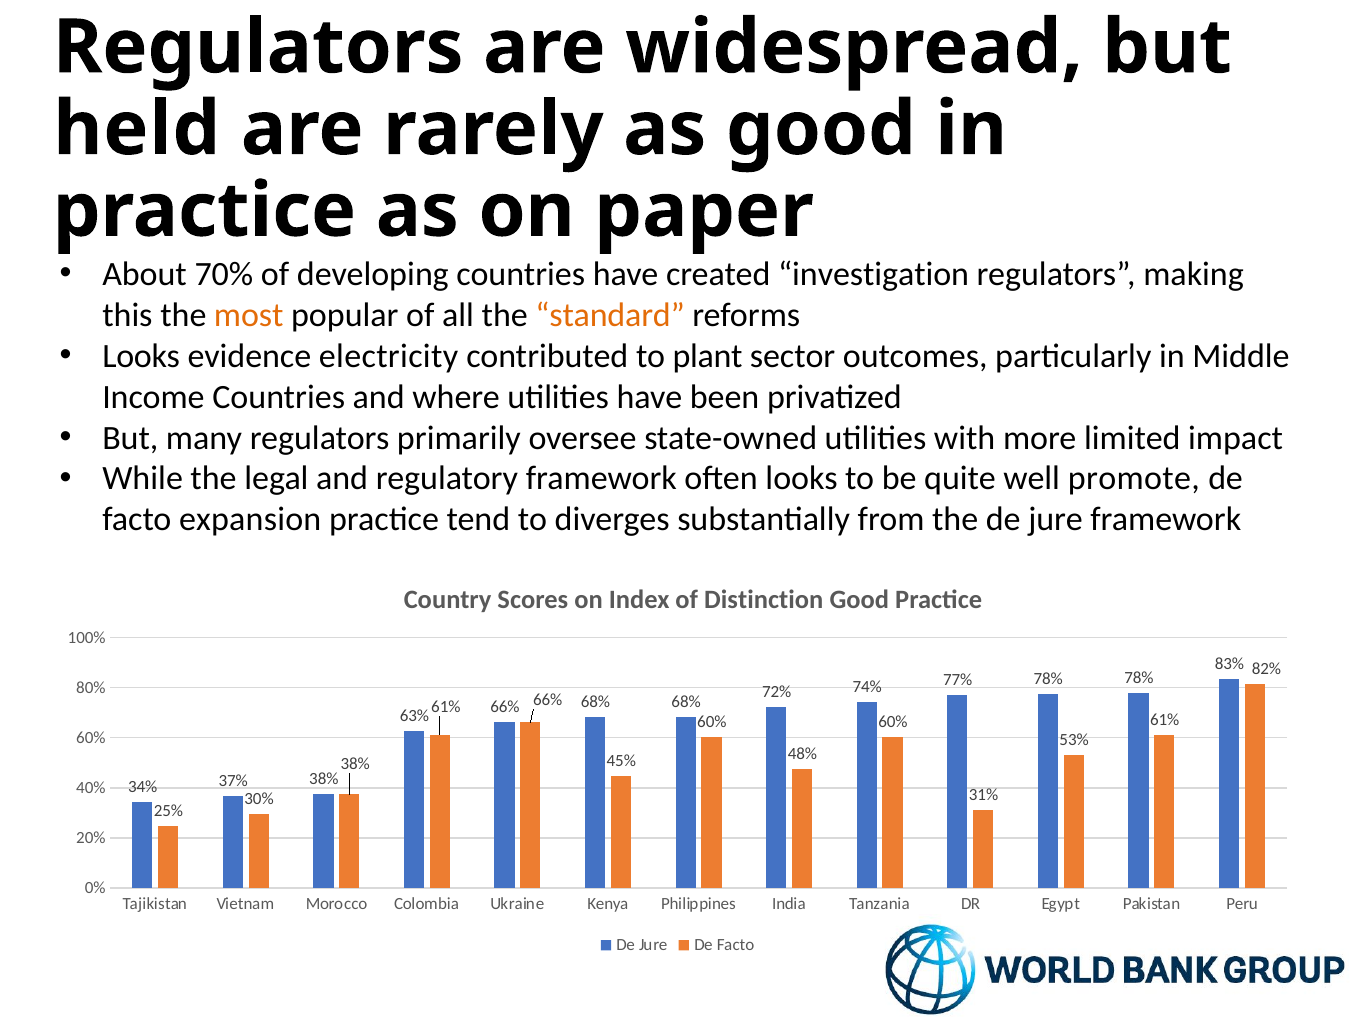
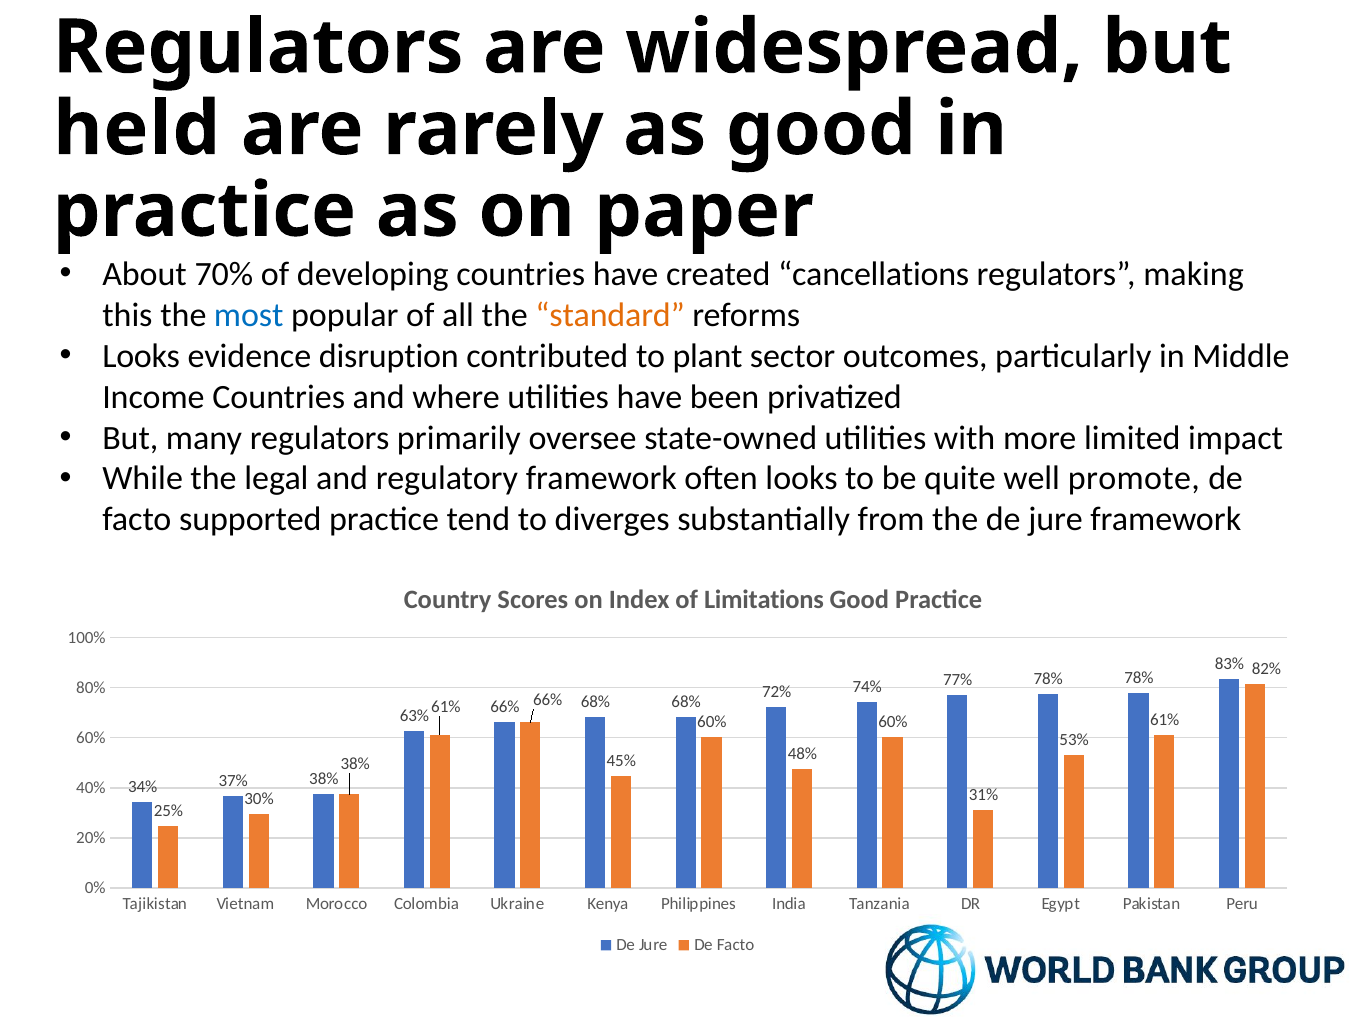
investigation: investigation -> cancellations (874, 274)
most colour: orange -> blue (249, 315)
electricity: electricity -> disruption (389, 356)
expansion: expansion -> supported (250, 519)
Distinction: Distinction -> Limitations (764, 599)
